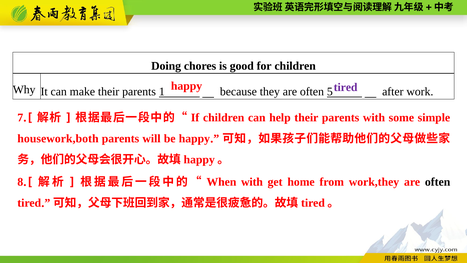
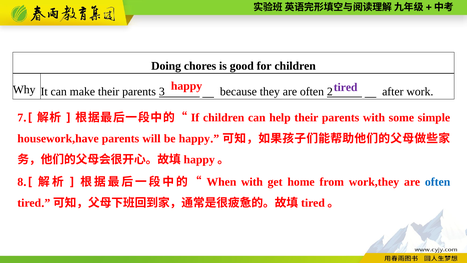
1: 1 -> 3 (162, 92)
5: 5 -> 2 (330, 92)
housework,both: housework,both -> housework,have (58, 139)
often colour: black -> blue (438, 182)
